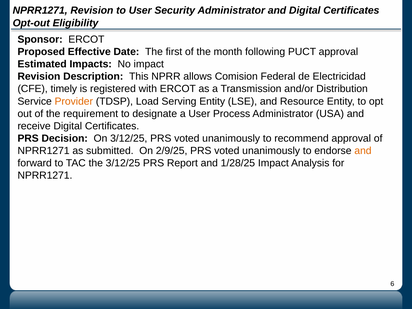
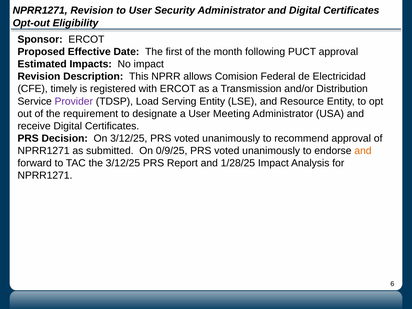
Provider colour: orange -> purple (74, 101)
Process: Process -> Meeting (232, 114)
2/9/25: 2/9/25 -> 0/9/25 (172, 151)
